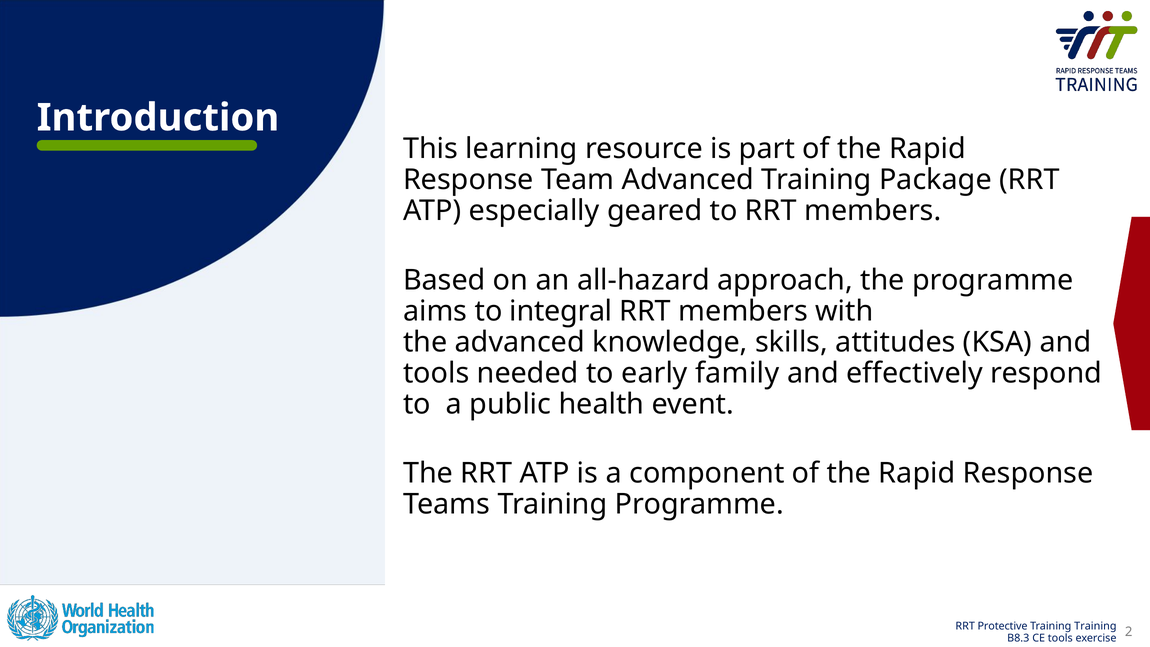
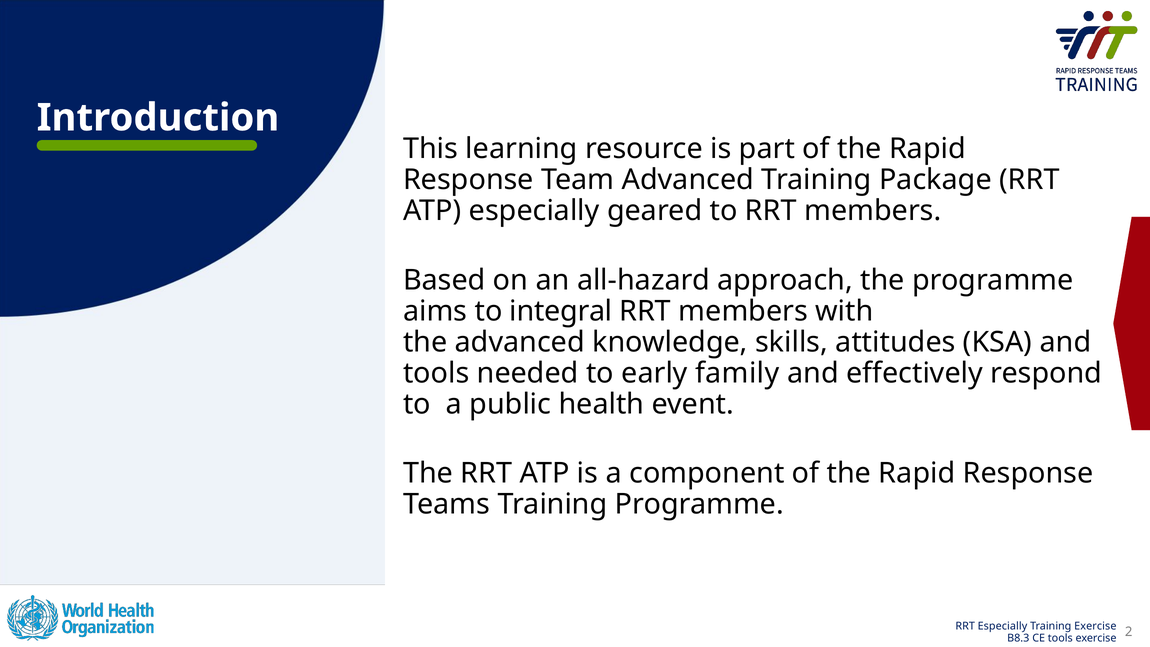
RRT Protective: Protective -> Especially (1002, 626)
Training Training: Training -> Exercise (1095, 626)
